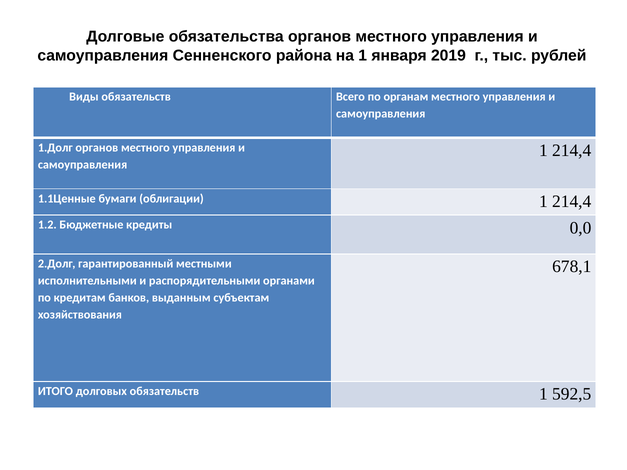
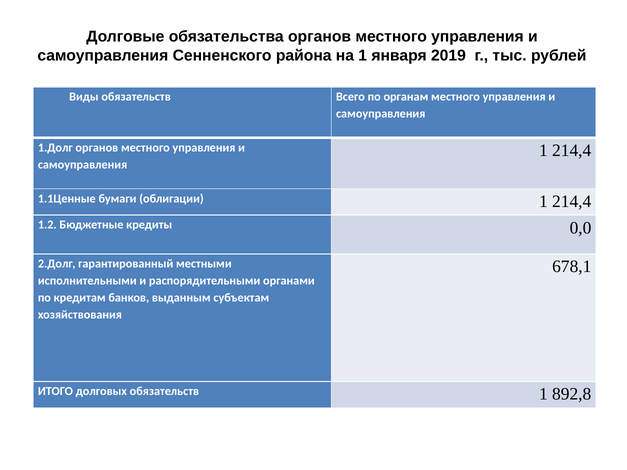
592,5: 592,5 -> 892,8 (572, 394)
